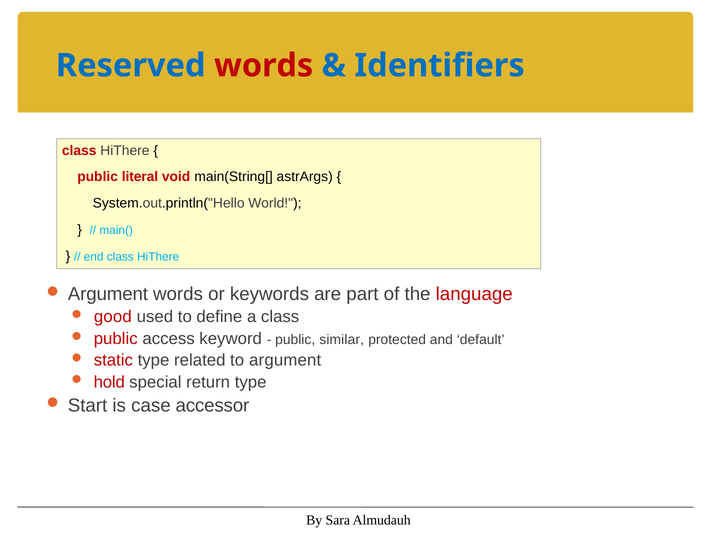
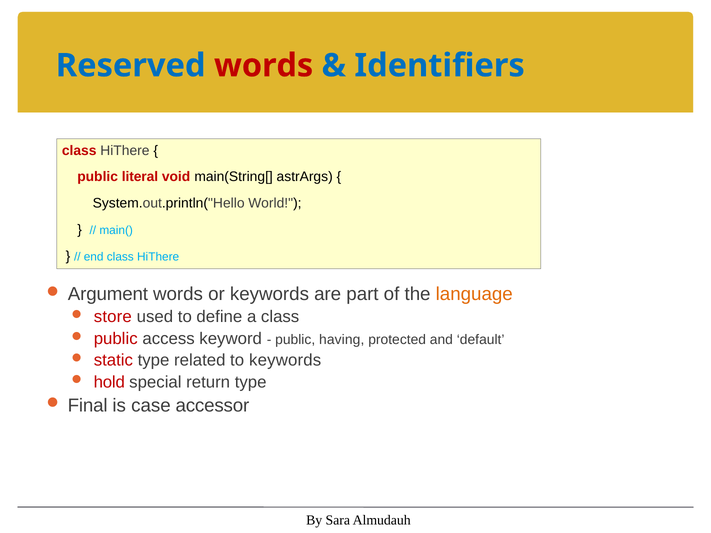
language colour: red -> orange (474, 294)
good: good -> store (113, 317)
similar: similar -> having (342, 340)
to argument: argument -> keywords (285, 360)
Start: Start -> Final (88, 406)
